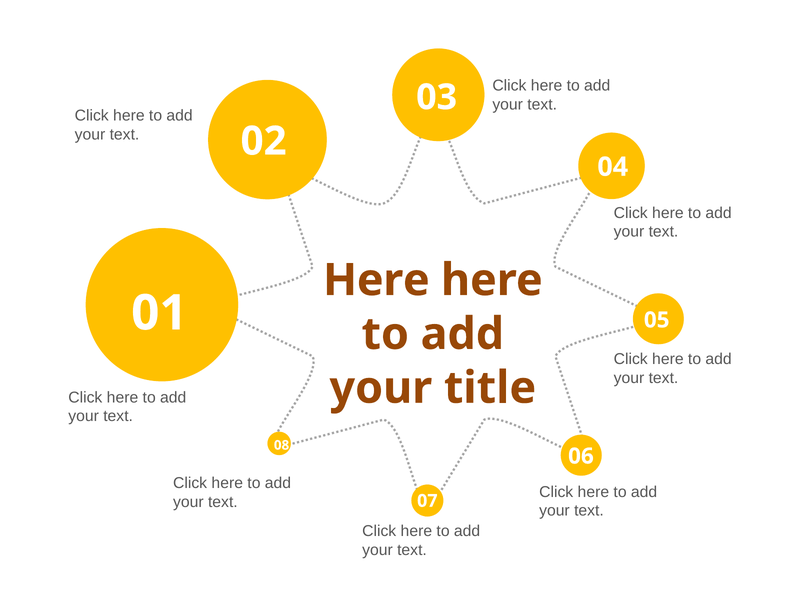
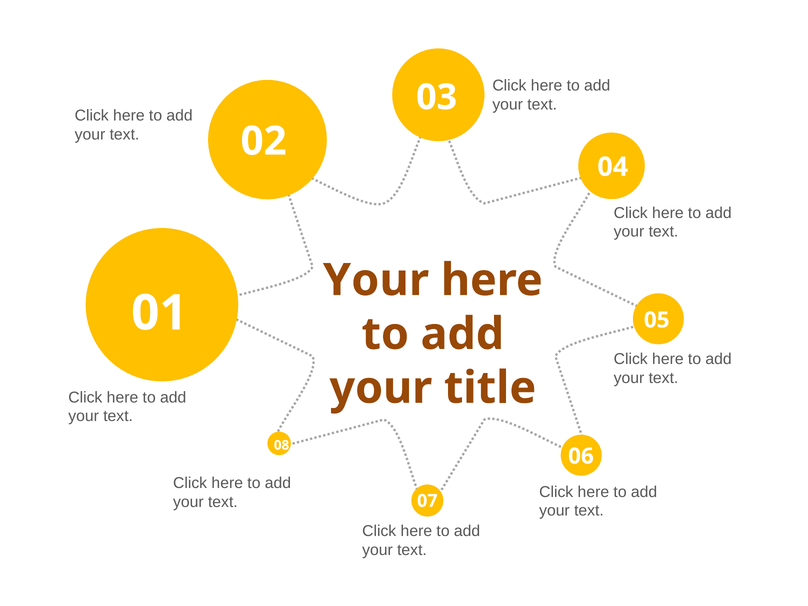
Here: Here -> Your (376, 280)
